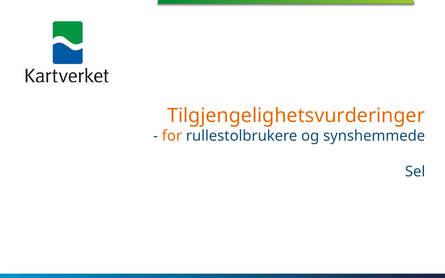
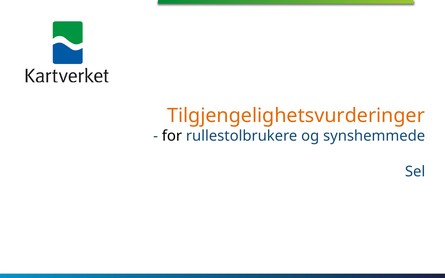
for colour: orange -> black (172, 136)
